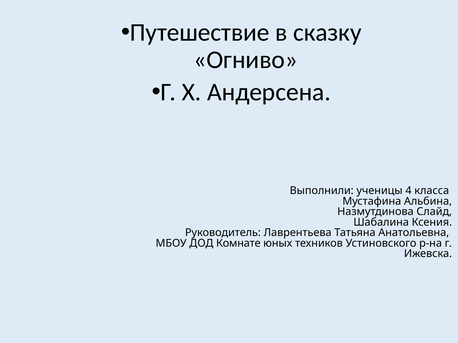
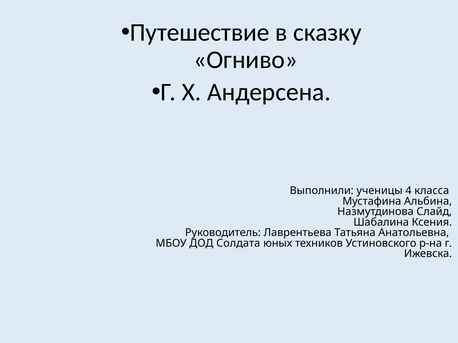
Комнате: Комнате -> Солдата (238, 244)
